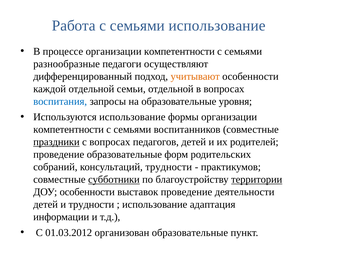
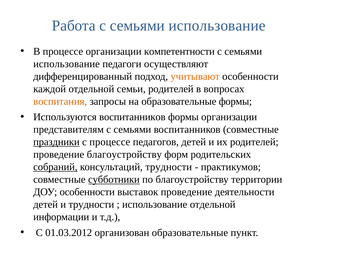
разнообразные: разнообразные -> использование (67, 64)
семьи отдельной: отдельной -> родителей (171, 89)
воспитания colour: blue -> orange (60, 101)
образовательные уровня: уровня -> формы (235, 101)
Используются использование: использование -> воспитанников (132, 117)
компетентности: компетентности -> представителям (69, 129)
с вопросах: вопросах -> процессе (110, 142)
проведение образовательные: образовательные -> благоустройству (124, 154)
собраний underline: none -> present (55, 167)
территории underline: present -> none (257, 179)
использование адаптация: адаптация -> отдельной (213, 204)
